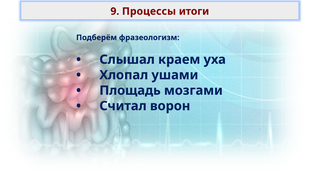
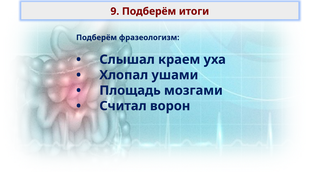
9 Процессы: Процессы -> Подберём (149, 11)
